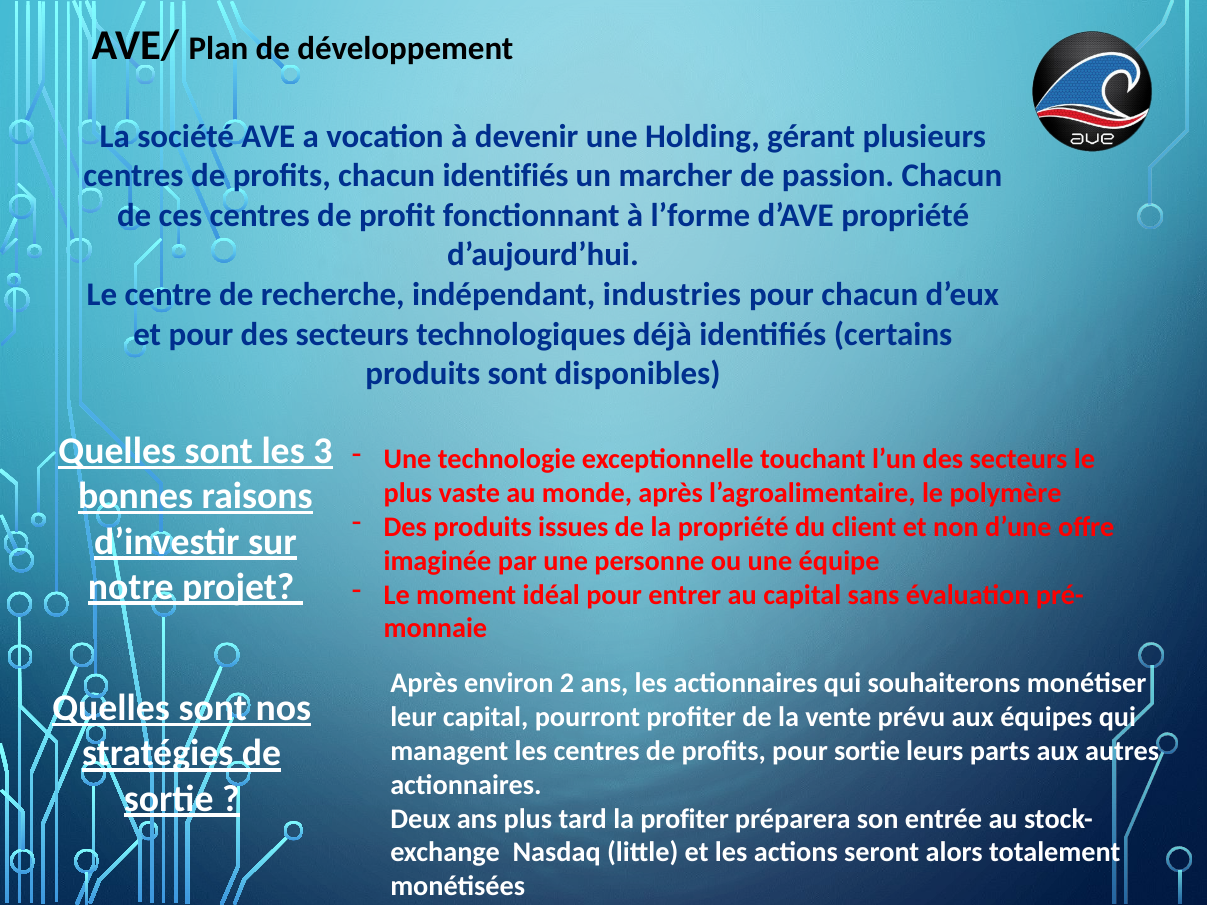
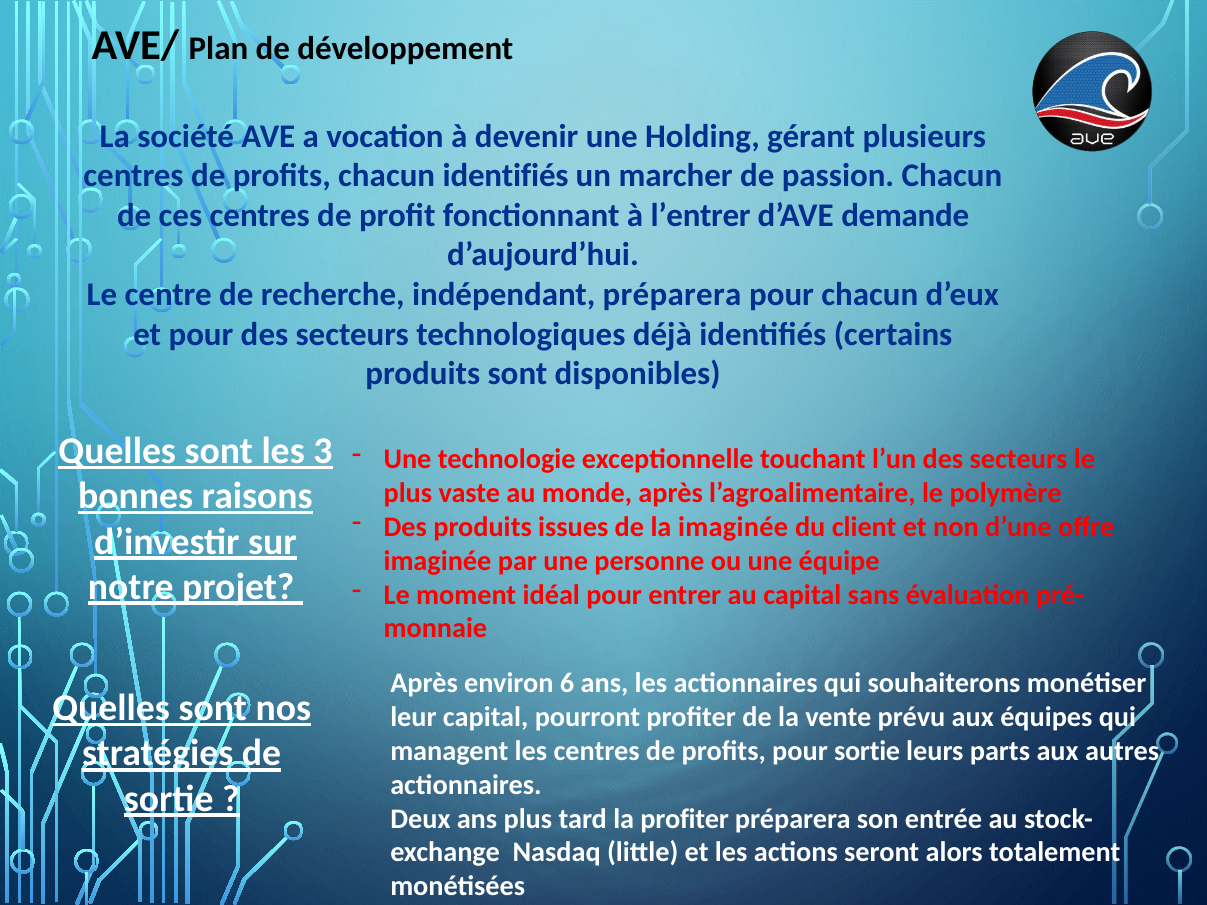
l’forme: l’forme -> l’entrer (701, 216)
d’AVE propriété: propriété -> demande (905, 216)
indépendant industries: industries -> préparera (672, 295)
la propriété: propriété -> imaginée (733, 527)
2: 2 -> 6 (567, 683)
